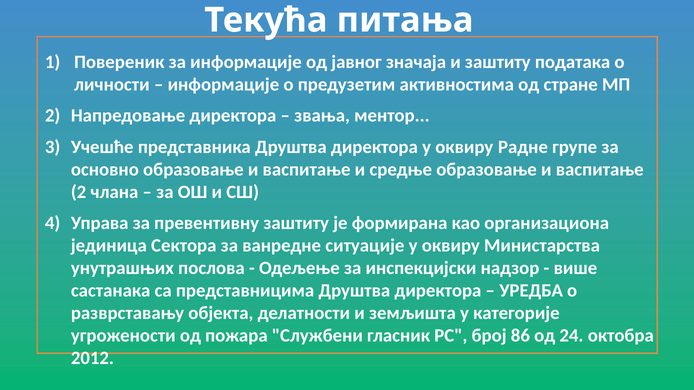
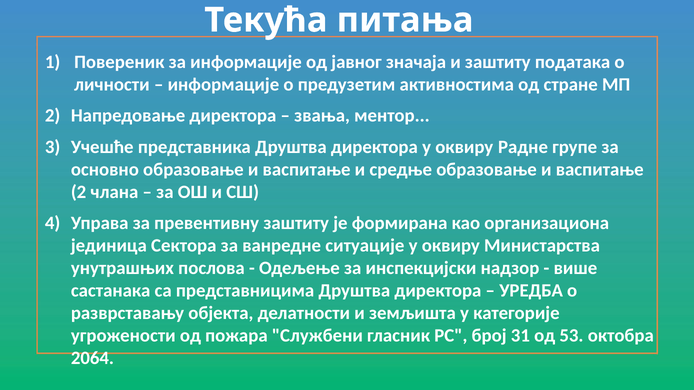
86: 86 -> 31 (520, 336)
24: 24 -> 53 (571, 336)
2012: 2012 -> 2064 (92, 359)
